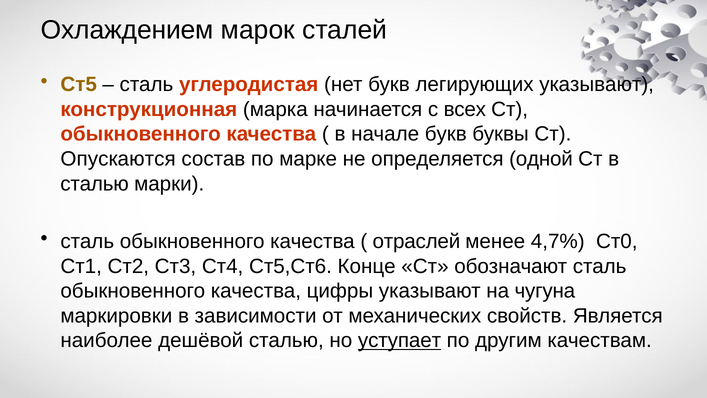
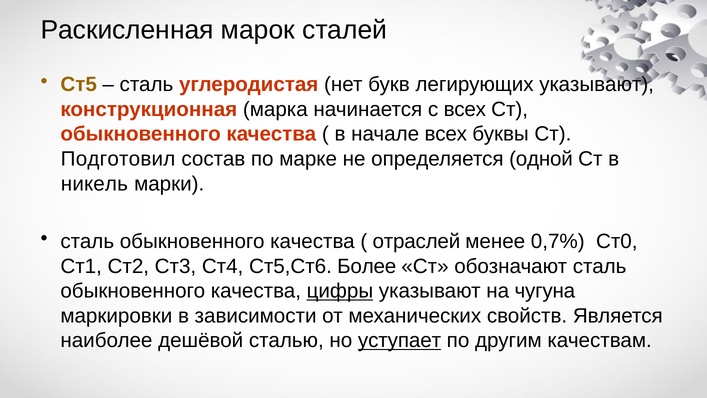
Охлаждением: Охлаждением -> Раскисленная (127, 30)
начале букв: букв -> всех (446, 134)
Опускаются: Опускаются -> Подготовил (118, 159)
сталью: сталью -> никель (94, 184)
4,7%: 4,7% -> 0,7% (558, 241)
Конце: Конце -> Более (367, 266)
цифры underline: none -> present (340, 291)
